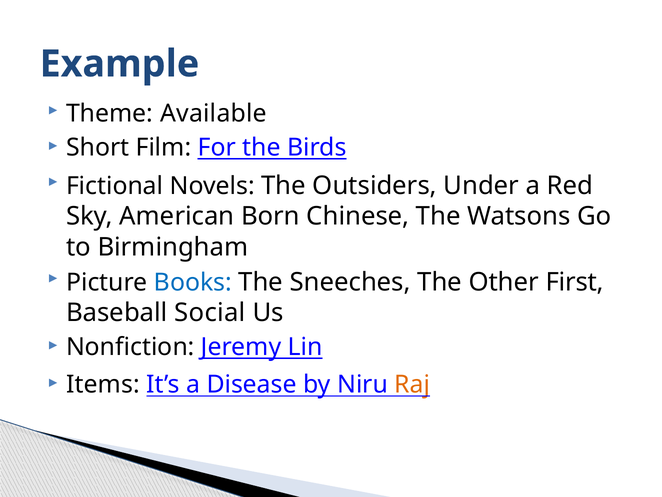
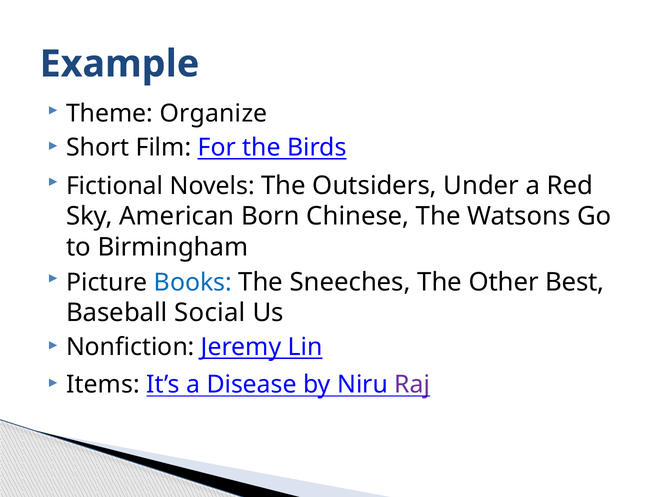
Available: Available -> Organize (213, 114)
First: First -> Best (575, 282)
Raj colour: orange -> purple (412, 384)
